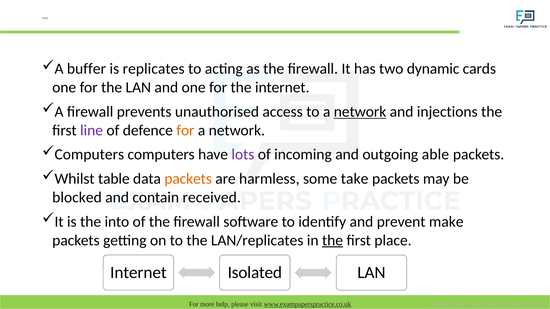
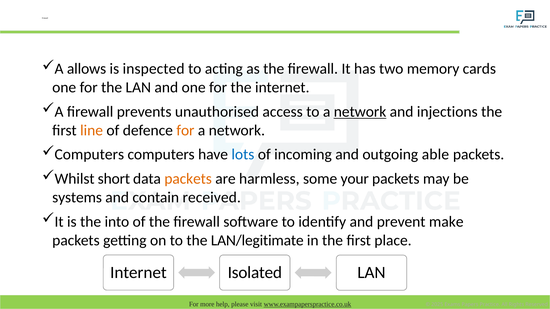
buffer: buffer -> allows (87, 69)
replicates: replicates -> inspected (154, 69)
dynamic: dynamic -> memory (433, 69)
line colour: purple -> orange (92, 130)
lots colour: purple -> blue (243, 155)
table: table -> short (114, 179)
take: take -> your (355, 179)
blocked: blocked -> systems (77, 198)
LAN/replicates: LAN/replicates -> LAN/legitimate (257, 241)
the underline: present -> none (333, 241)
